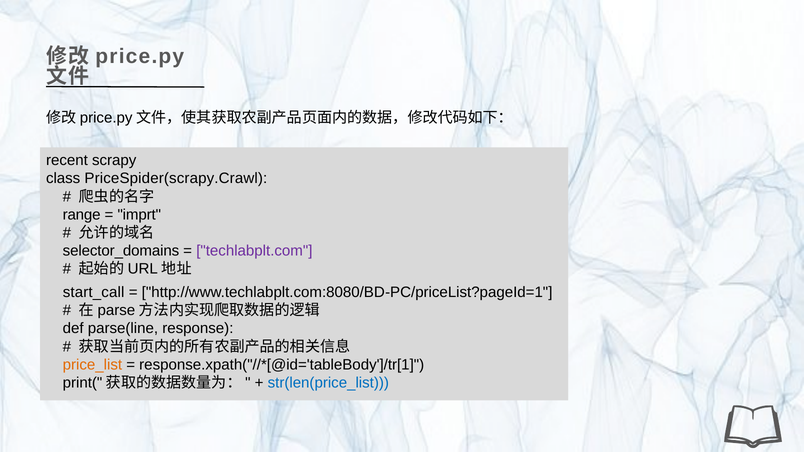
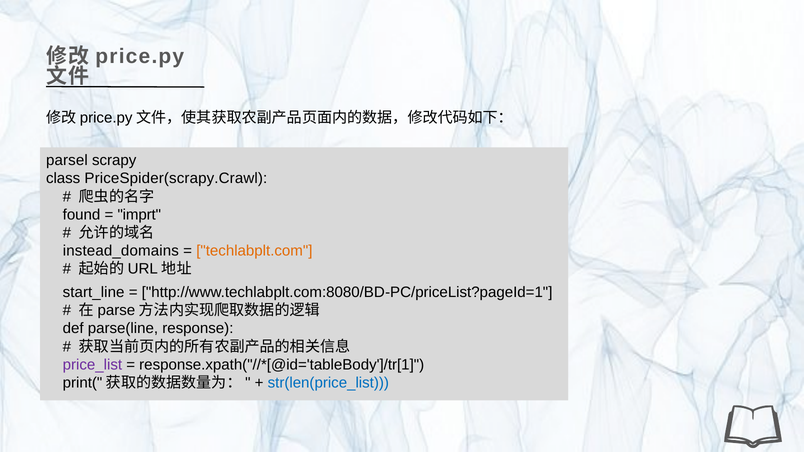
recent: recent -> parsel (67, 160)
range: range -> found (82, 215)
selector_domains: selector_domains -> instead_domains (121, 251)
techlabplt.com colour: purple -> orange (254, 251)
start_call: start_call -> start_line (94, 293)
price_list colour: orange -> purple (92, 365)
